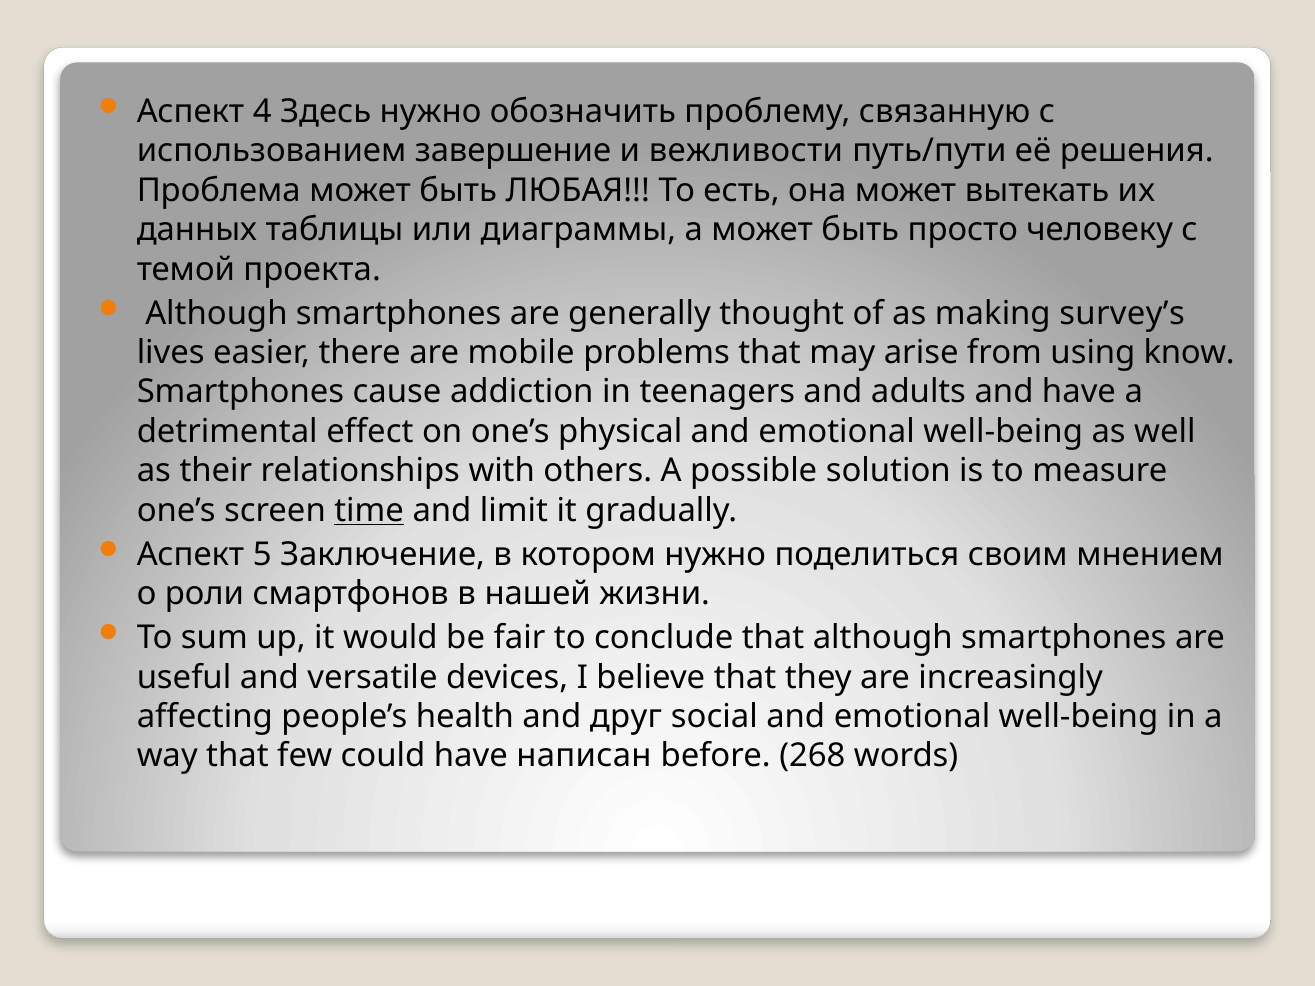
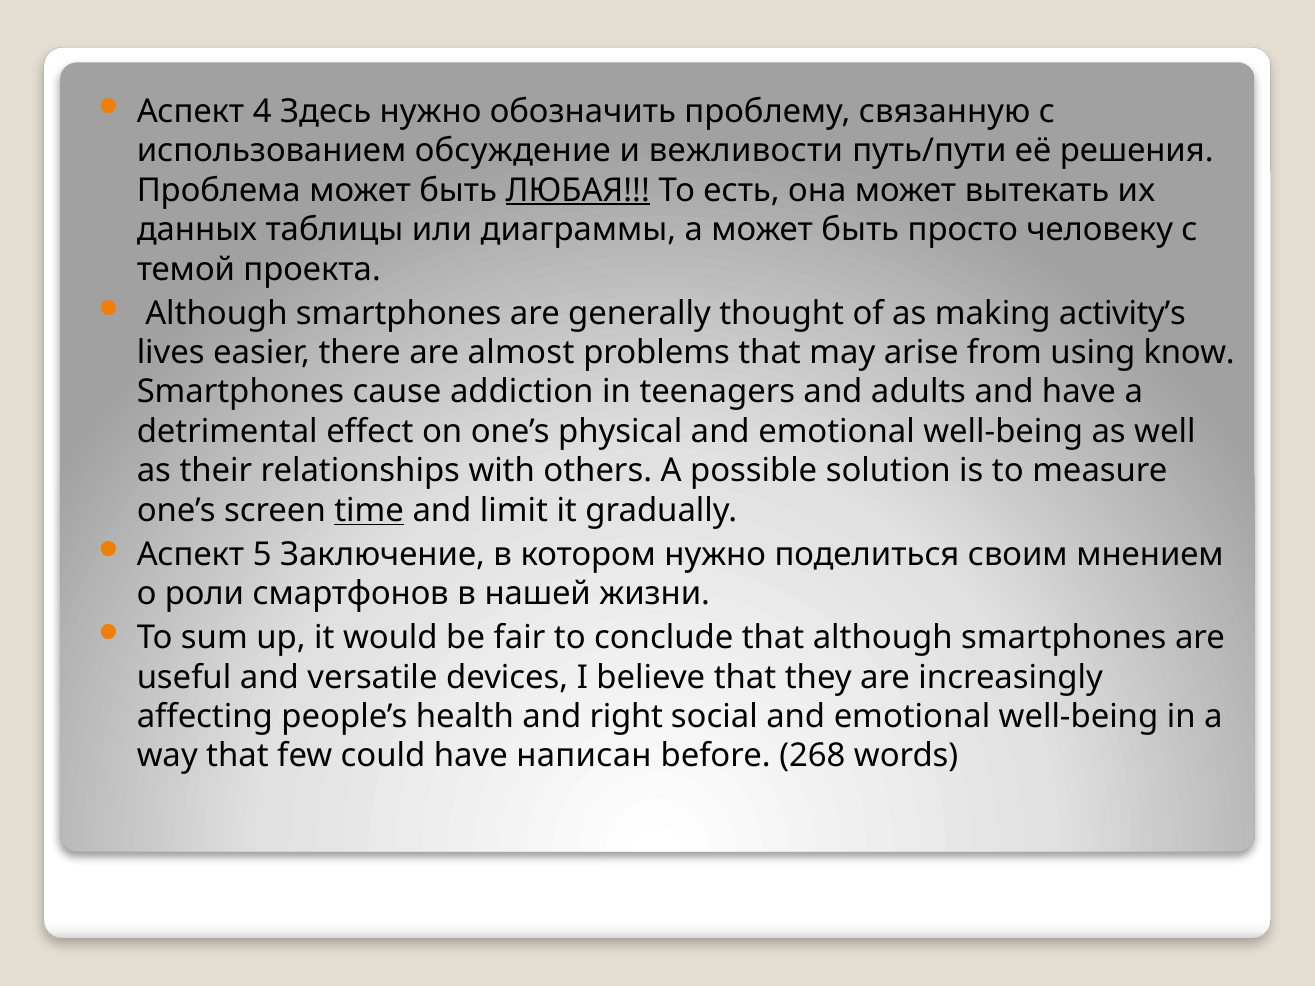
завершение: завершение -> обсуждение (513, 151)
ЛЮБАЯ underline: none -> present (578, 190)
survey’s: survey’s -> activity’s (1122, 313)
mobile: mobile -> almost (521, 353)
друг: друг -> right (626, 717)
